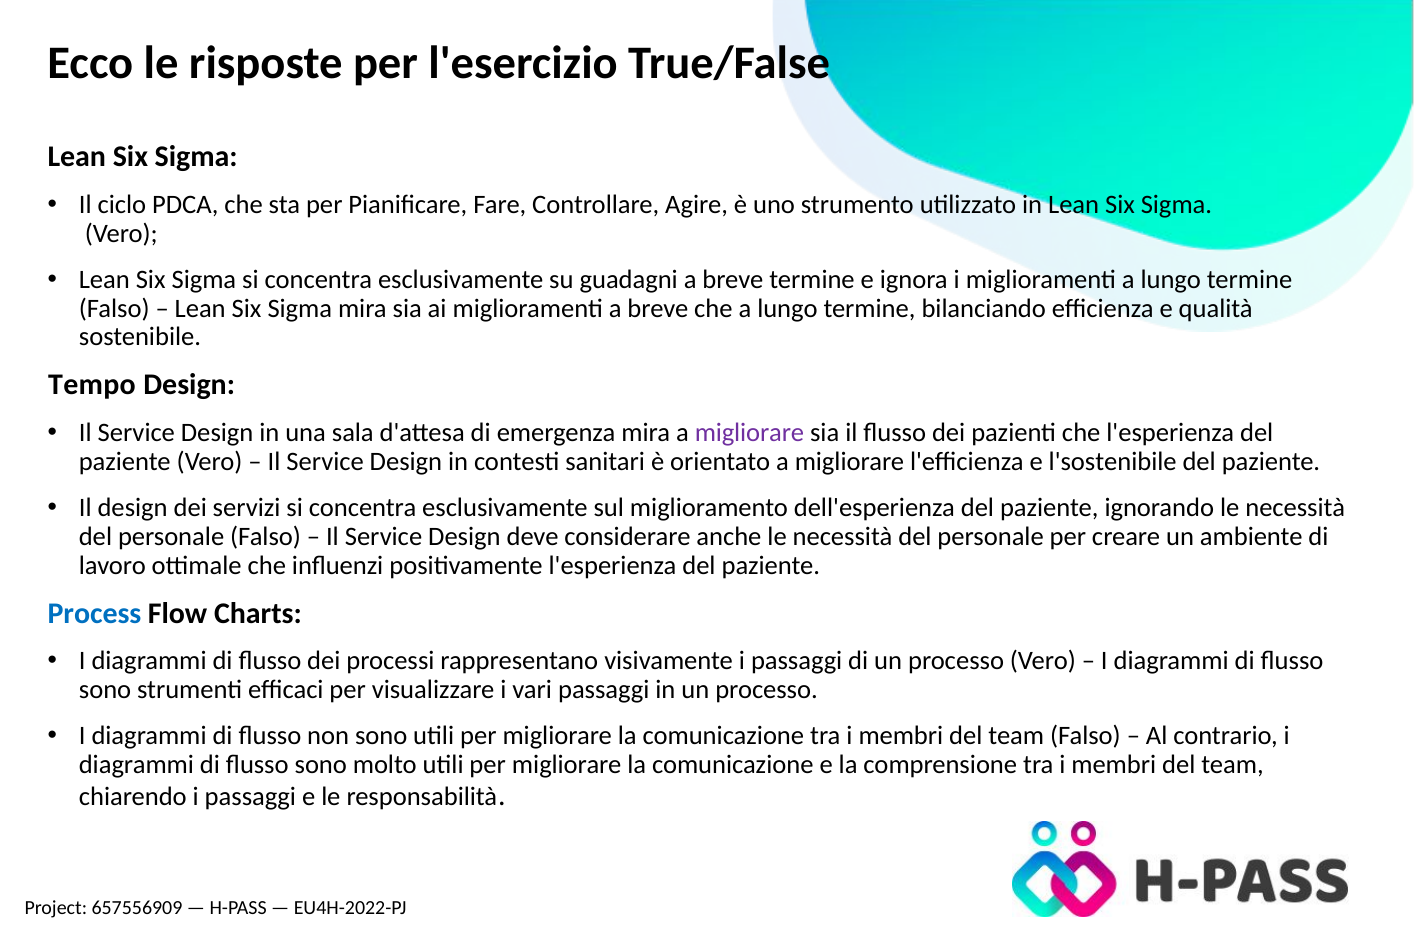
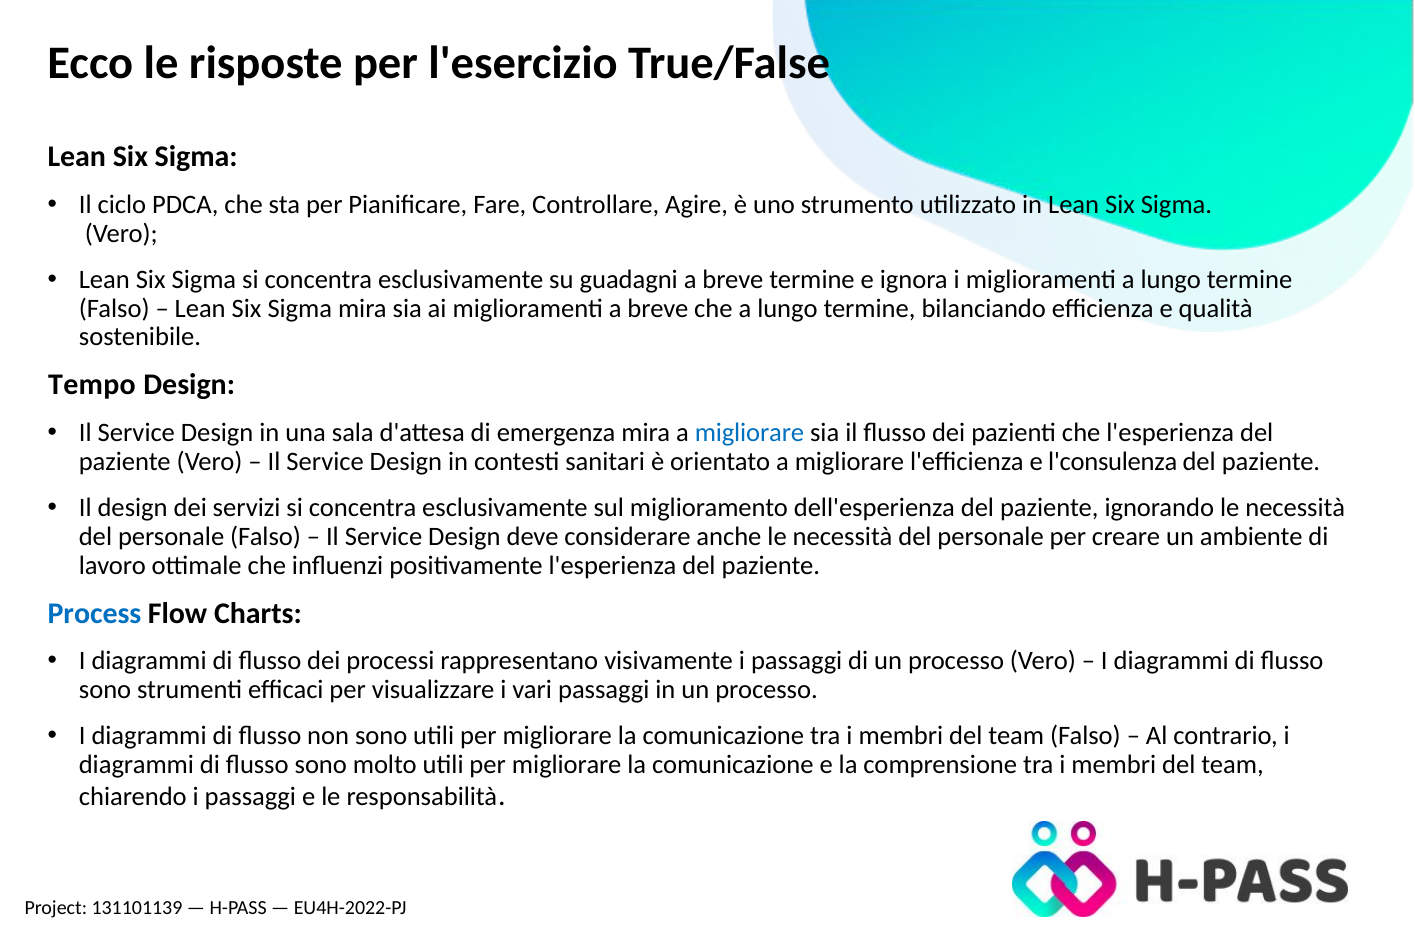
migliorare colour: purple -> blue (749, 433)
l'sostenibile: l'sostenibile -> l'consulenza (1113, 462)
657556909: 657556909 -> 131101139 (137, 908)
